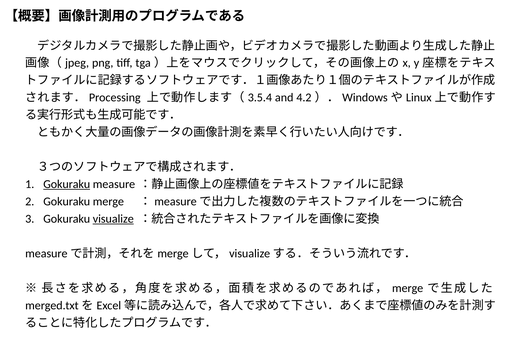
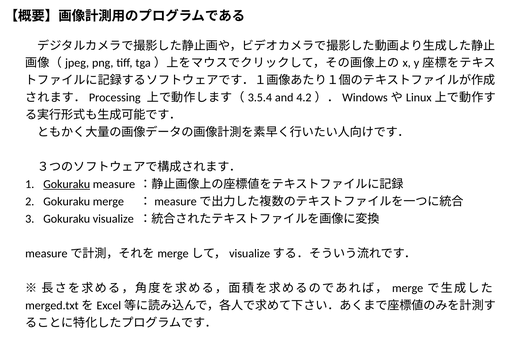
visualize underline: present -> none (113, 219)
